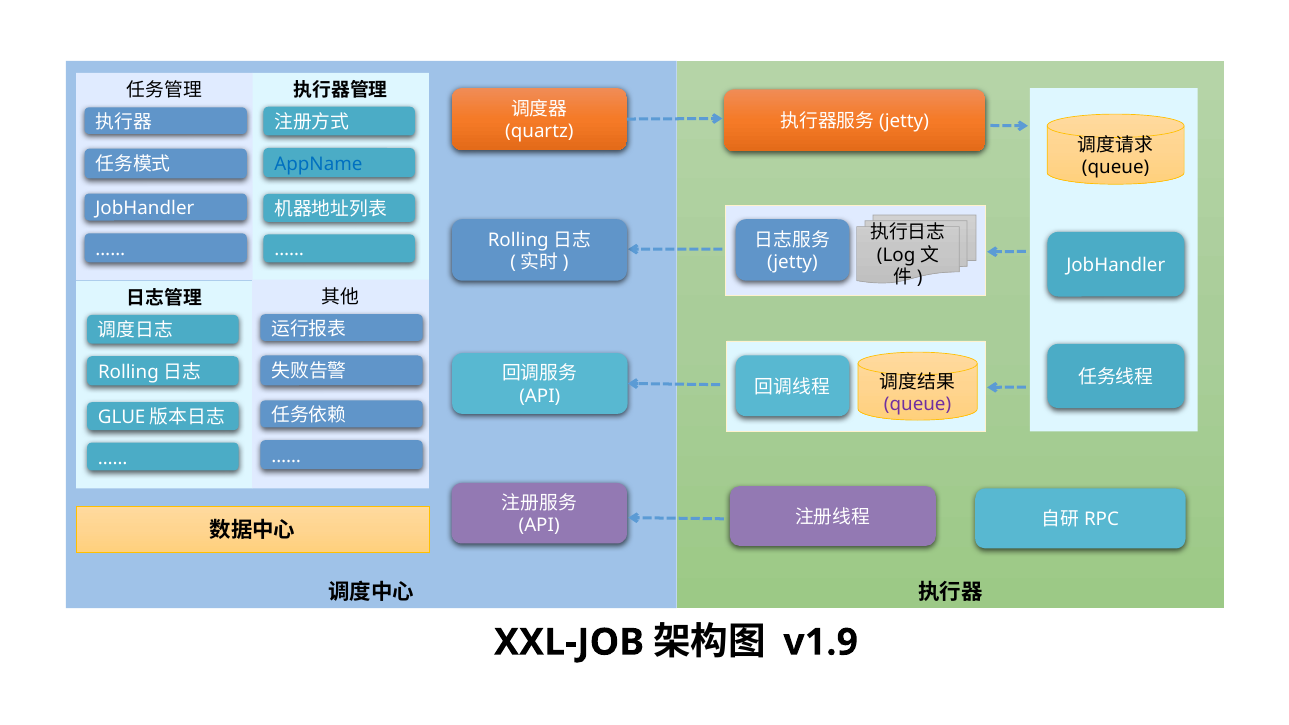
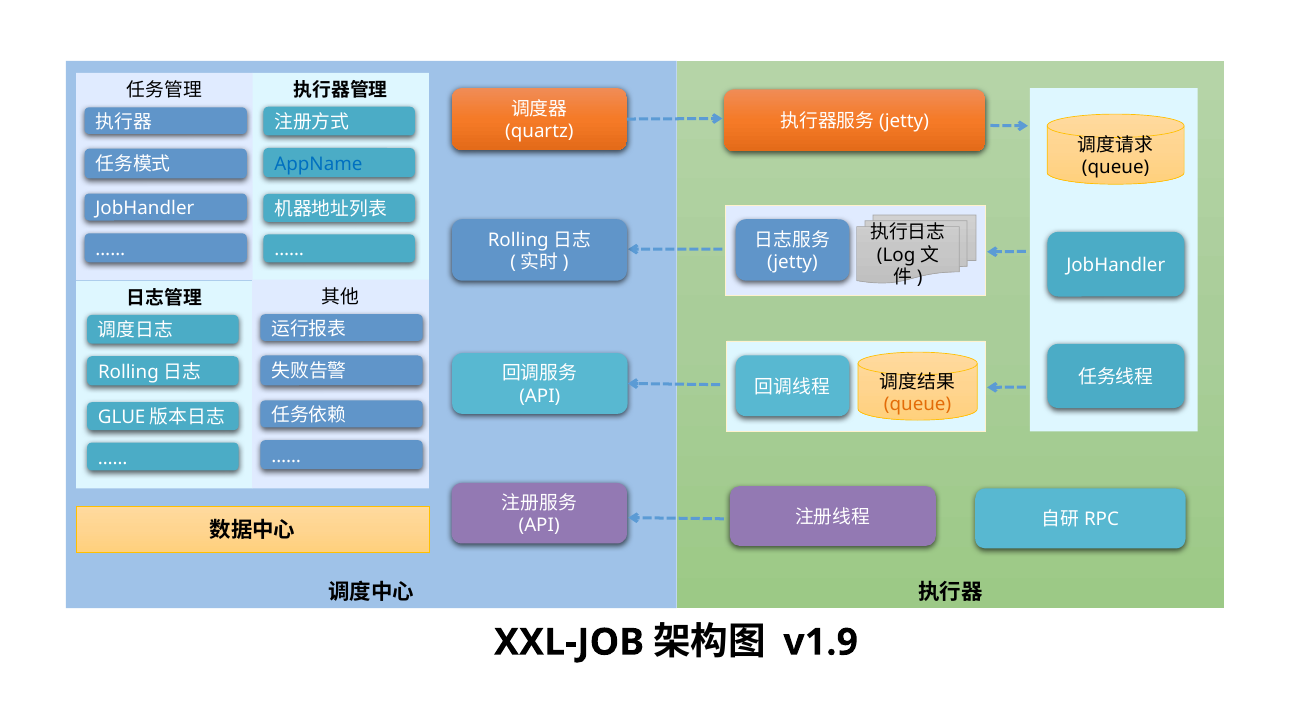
queue colour: purple -> orange (918, 404)
